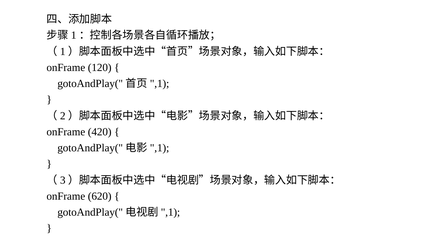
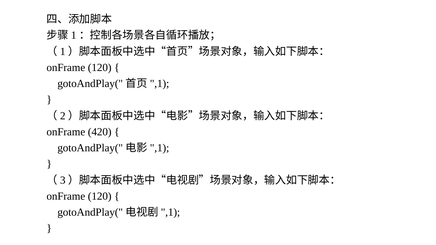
620: 620 -> 120 (100, 196)
